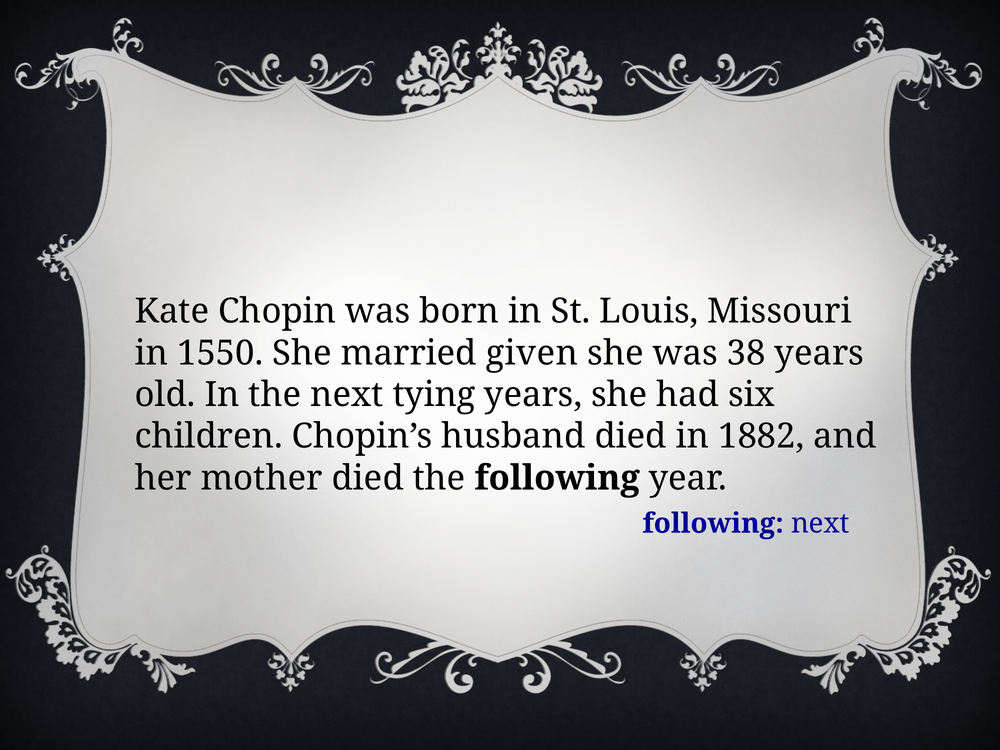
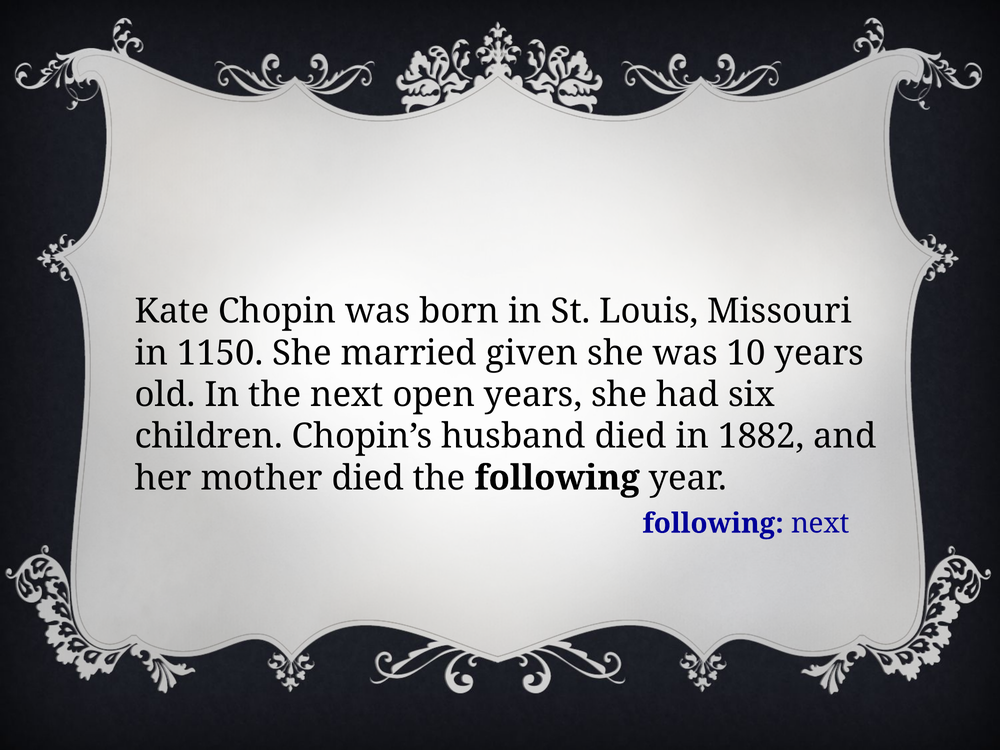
1550: 1550 -> 1150 (220, 353)
38: 38 -> 10 (746, 353)
tying: tying -> open (434, 395)
